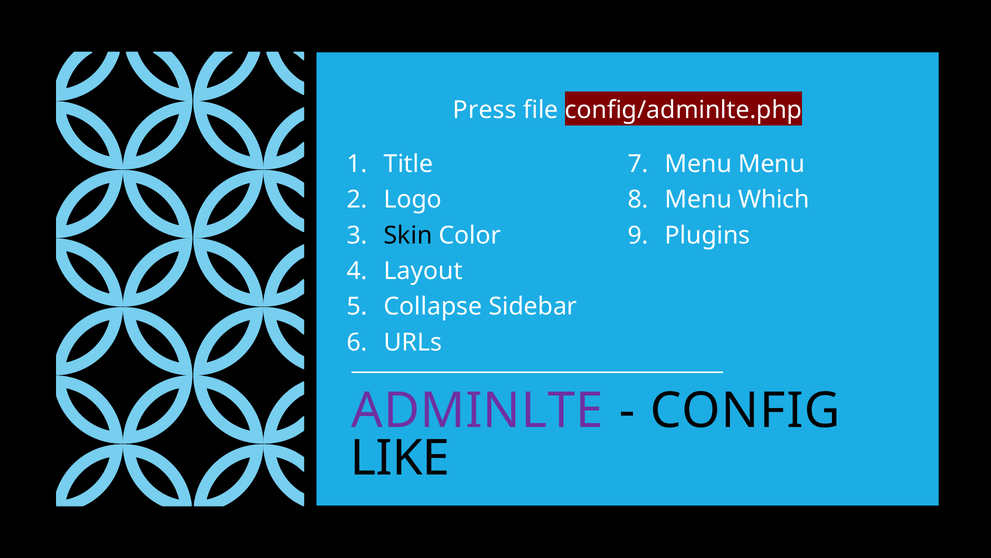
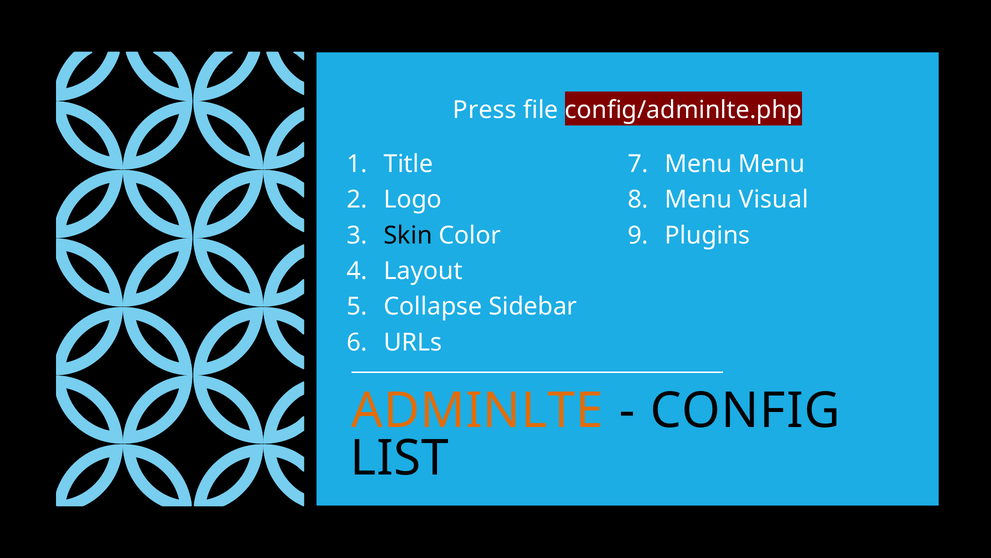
Which: Which -> Visual (774, 199)
ADMINLTE colour: purple -> orange (477, 410)
LIKE: LIKE -> LIST (400, 458)
